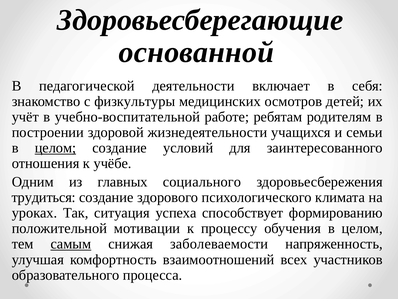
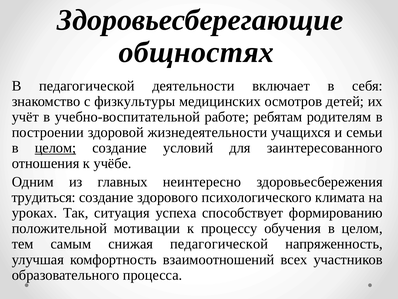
основанной: основанной -> общностях (196, 52)
социального: социального -> неинтересно (202, 182)
самым underline: present -> none (71, 244)
снижая заболеваемости: заболеваемости -> педагогической (219, 244)
